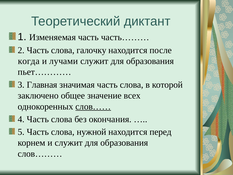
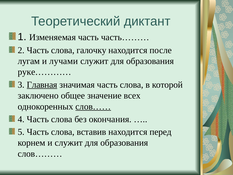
когда: когда -> лугам (29, 61)
пьет…………: пьет………… -> руке………… (45, 72)
Главная underline: none -> present (42, 85)
нужной: нужной -> вставив (91, 132)
